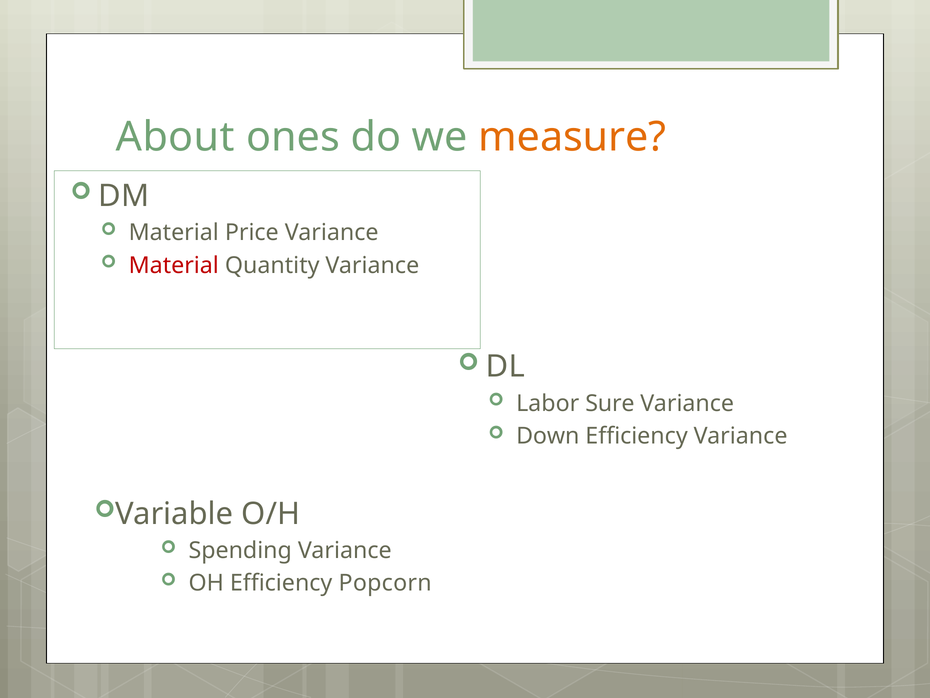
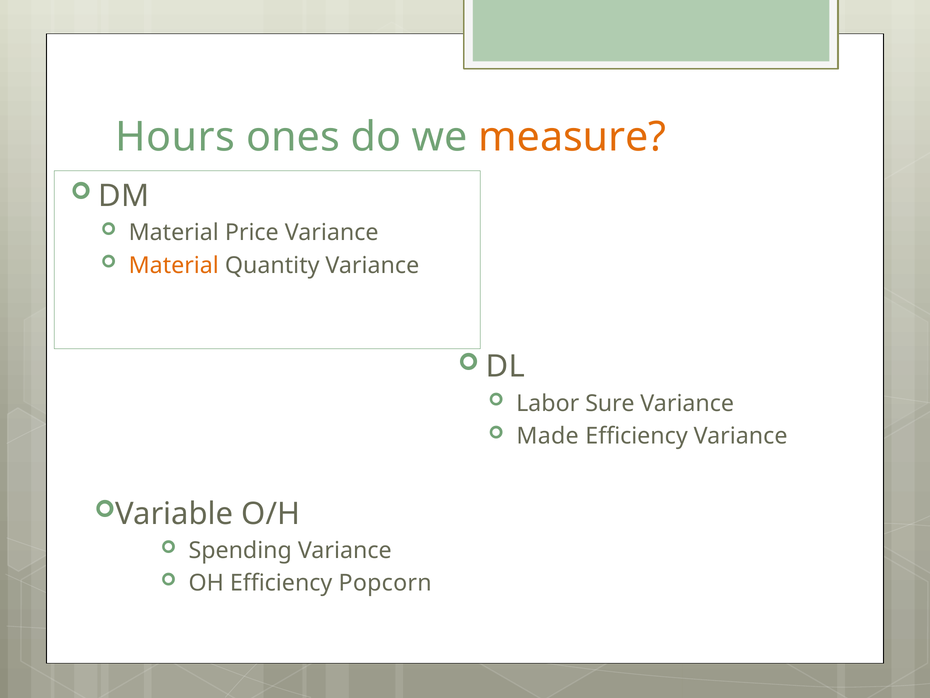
About: About -> Hours (175, 137)
Material colour: red -> orange (174, 265)
Down: Down -> Made (548, 436)
